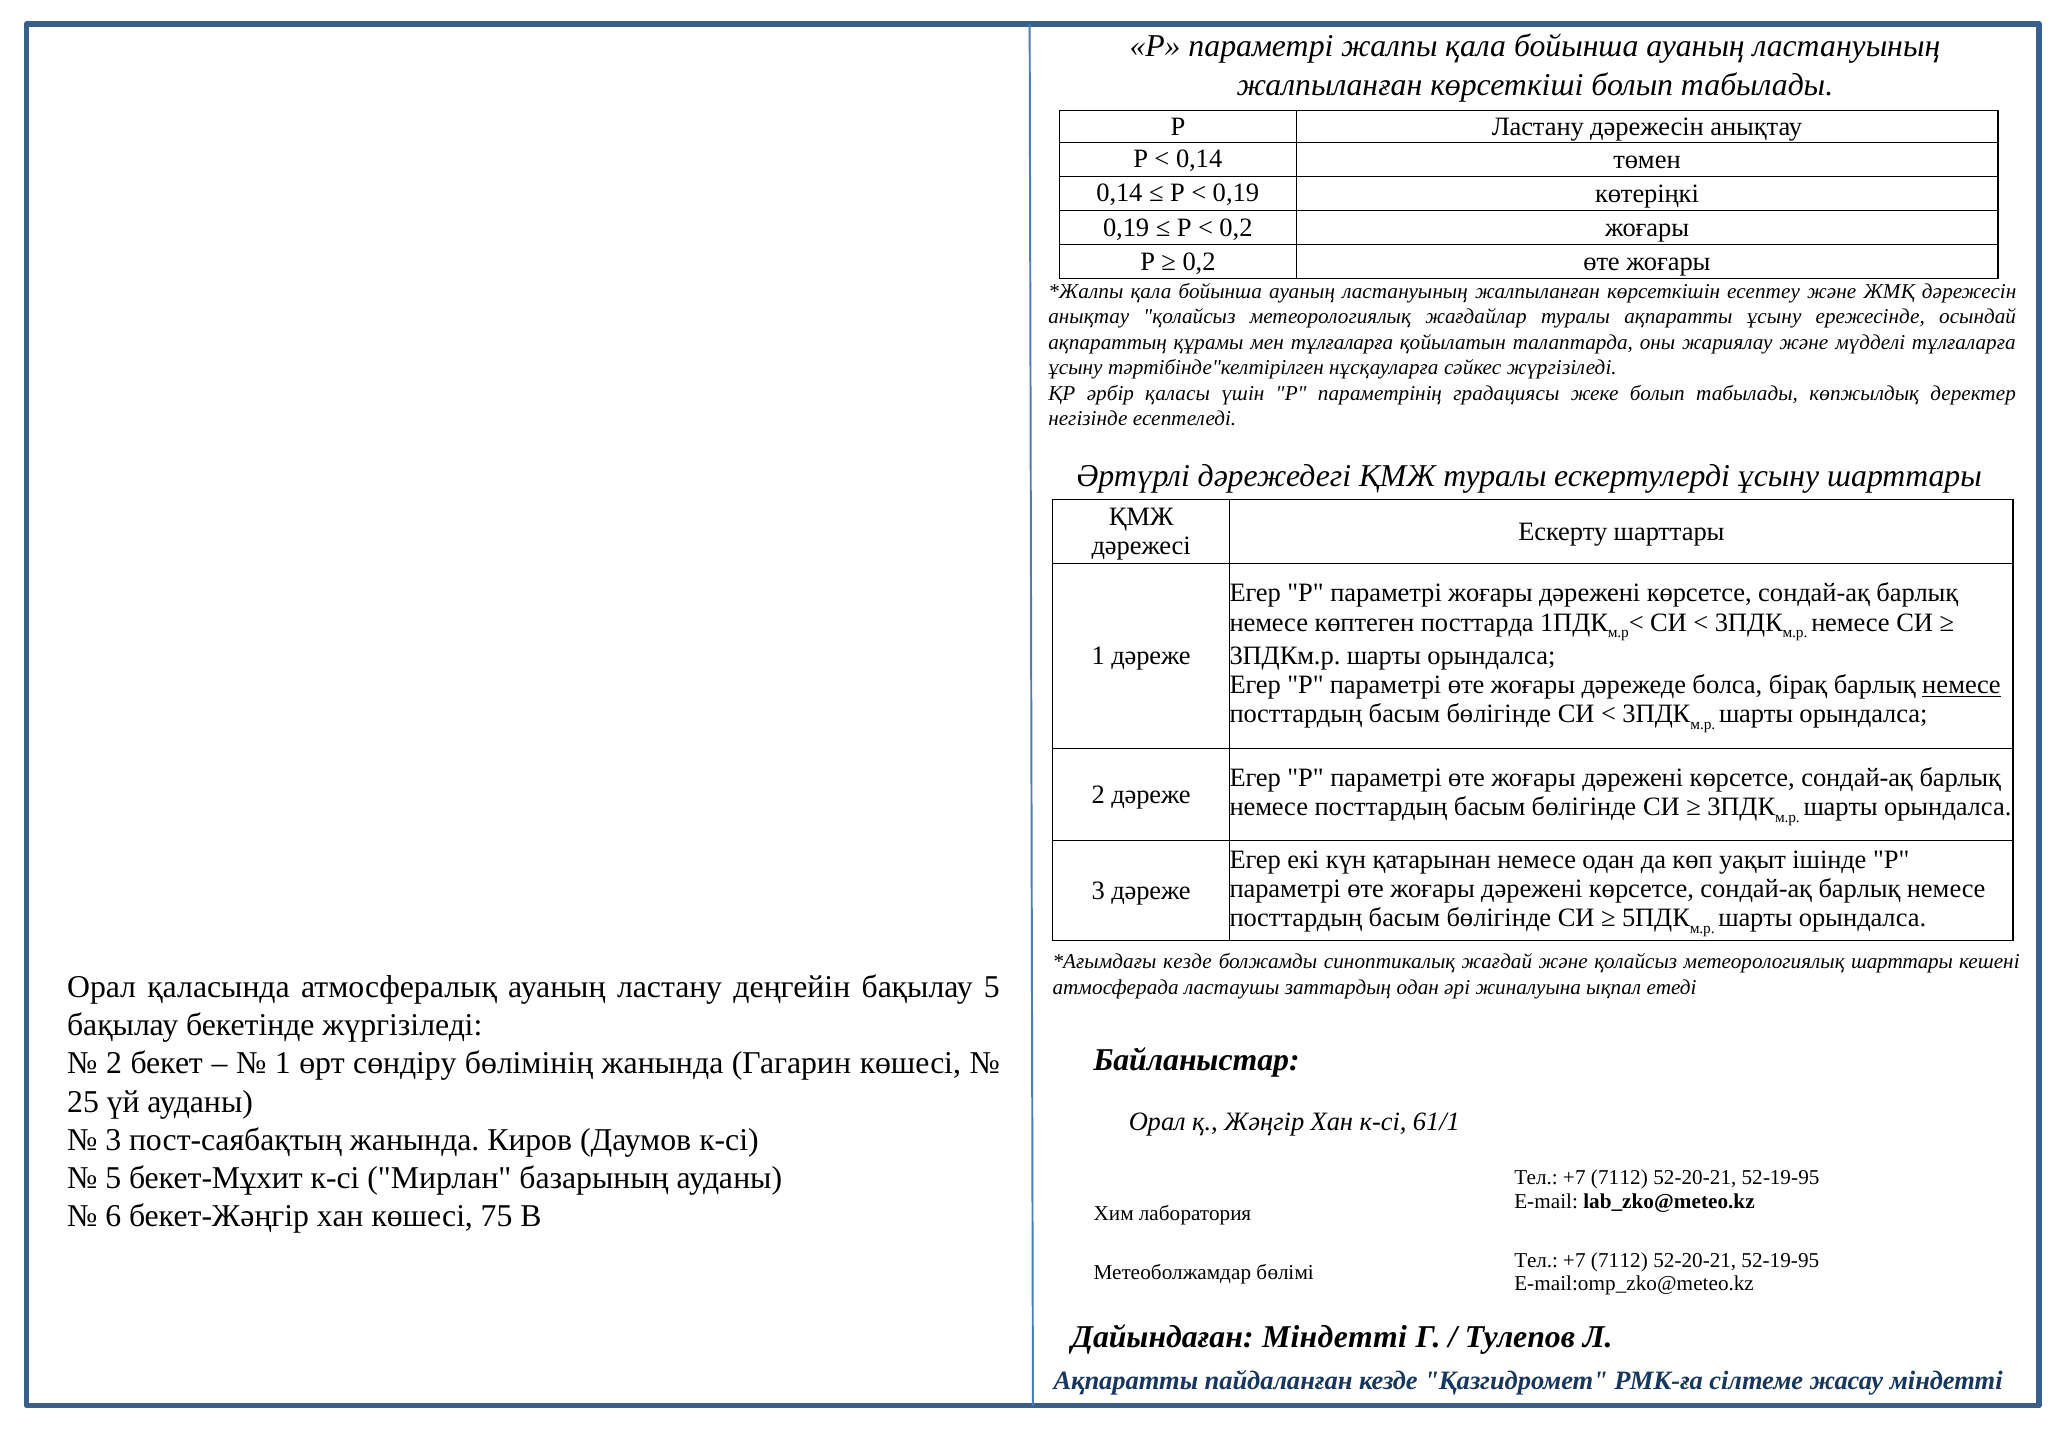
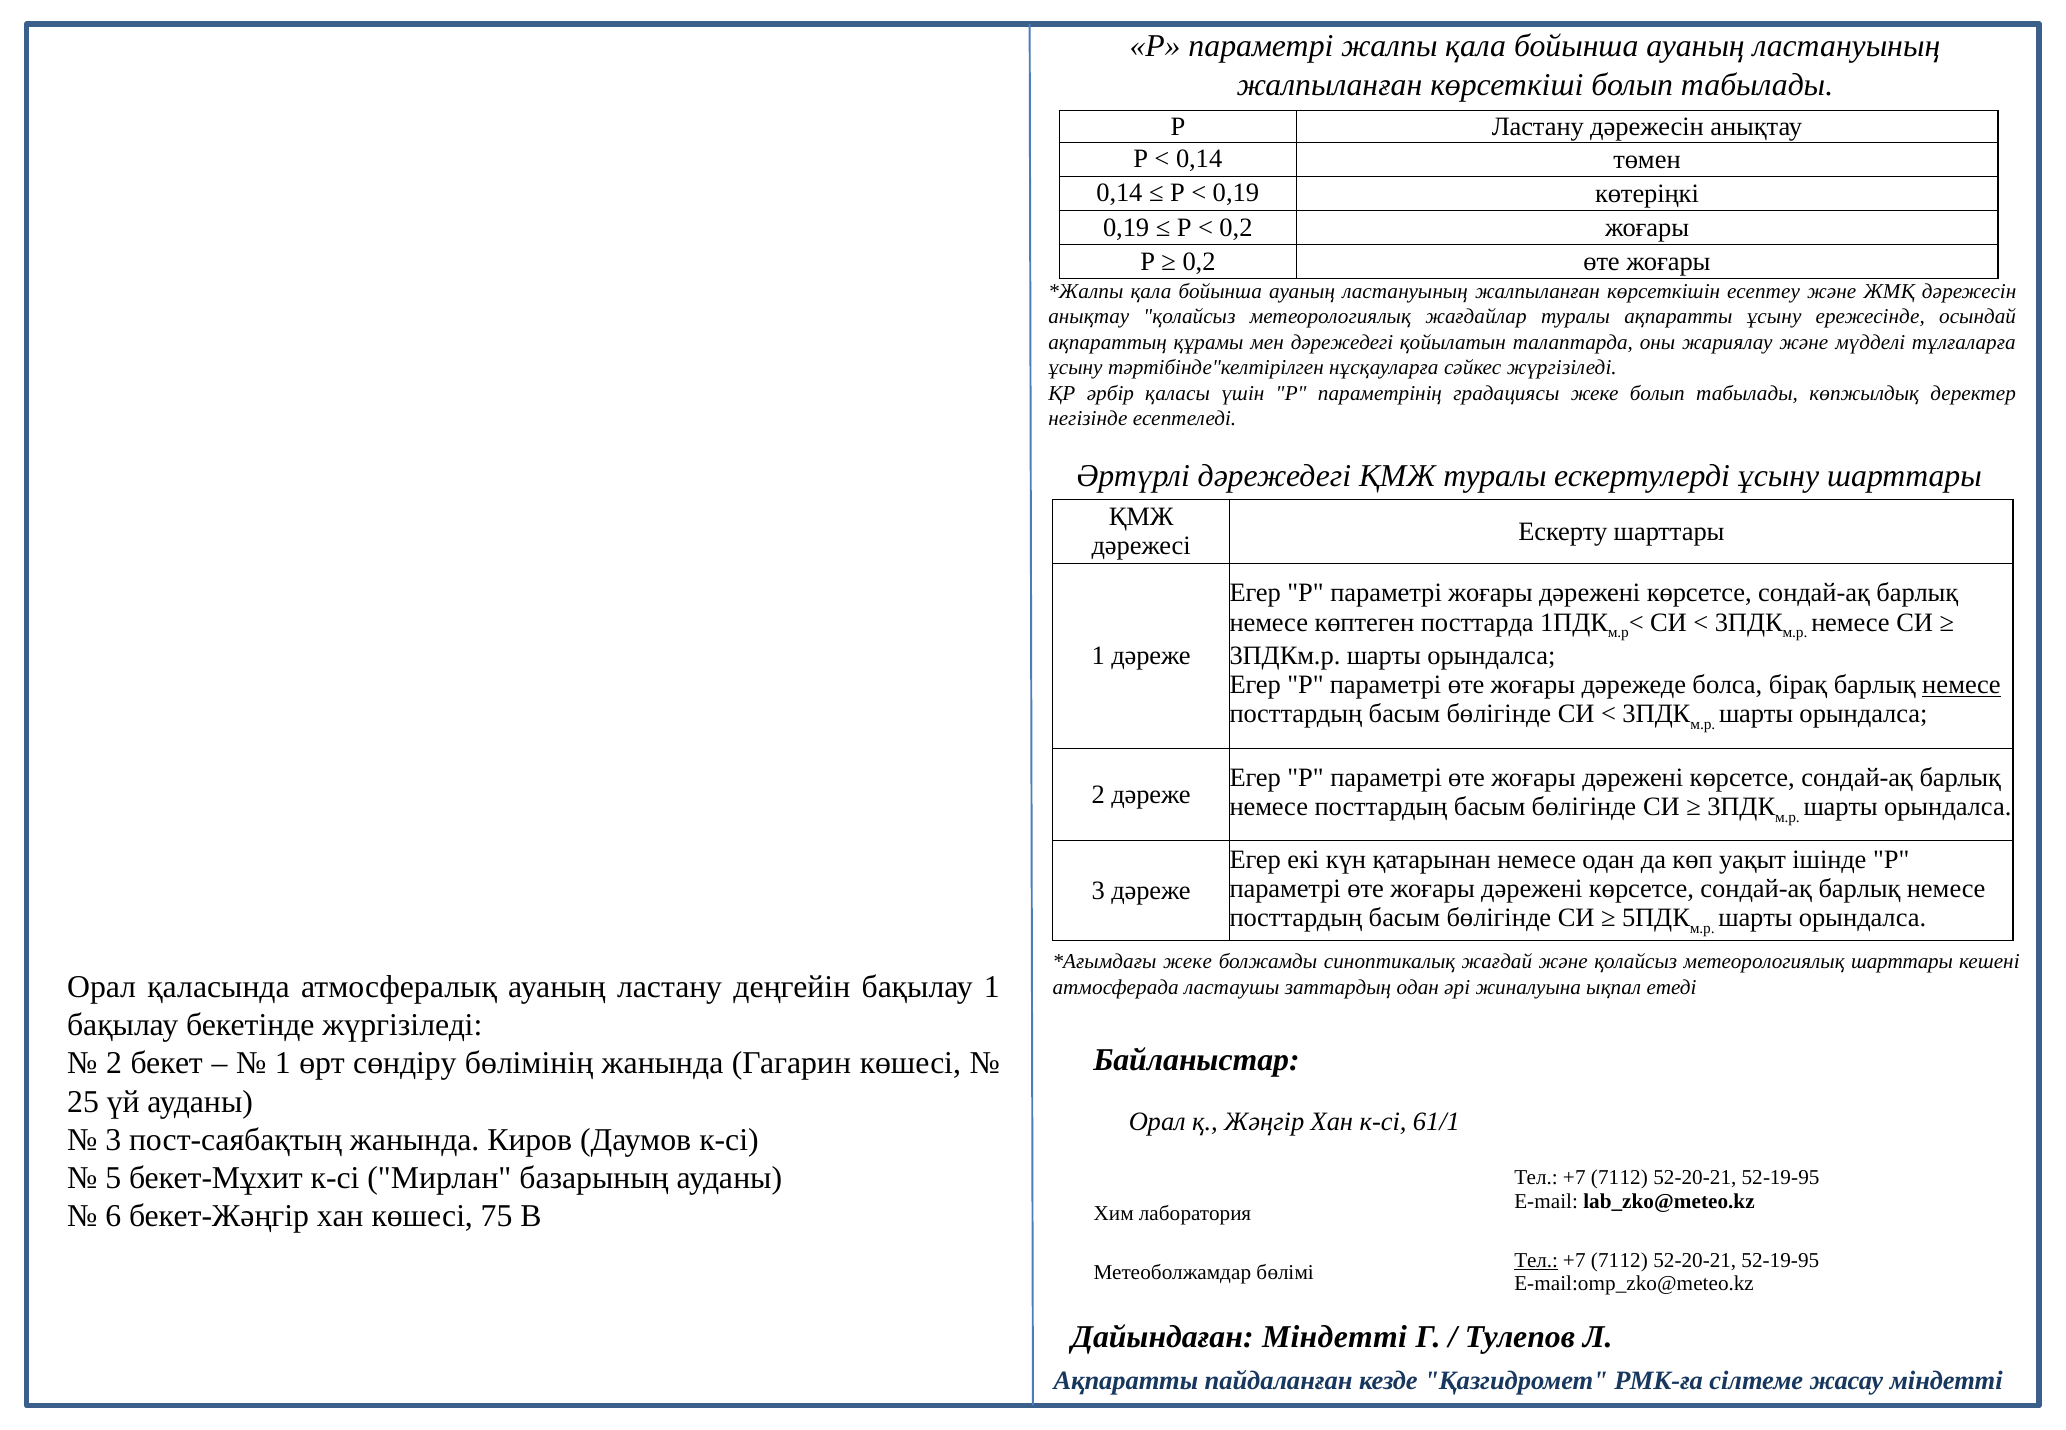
мен тұлғаларға: тұлғаларға -> дәрежедегі (1342, 342)
кезде: кезде -> жеке (1187, 962)
бақылау 5: 5 -> 1 (992, 987)
Тел underline: none -> present (1536, 1261)
